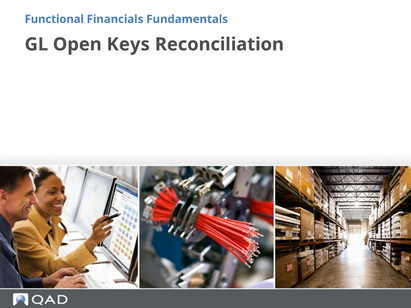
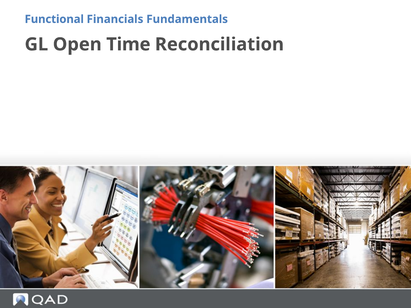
Keys: Keys -> Time (128, 44)
